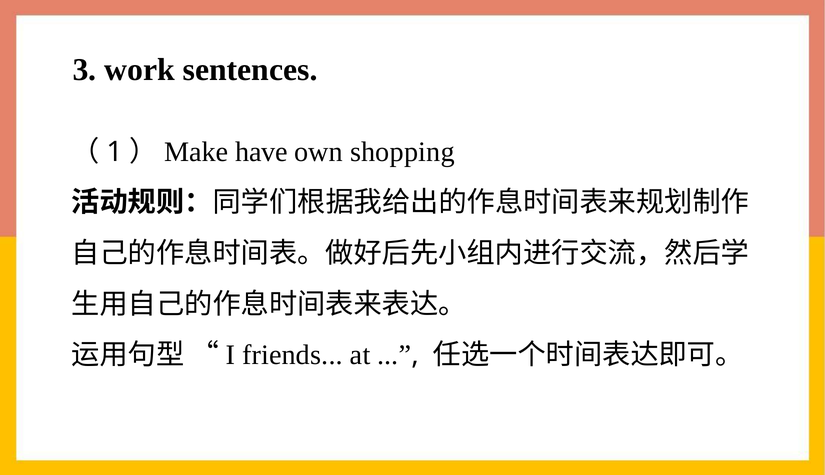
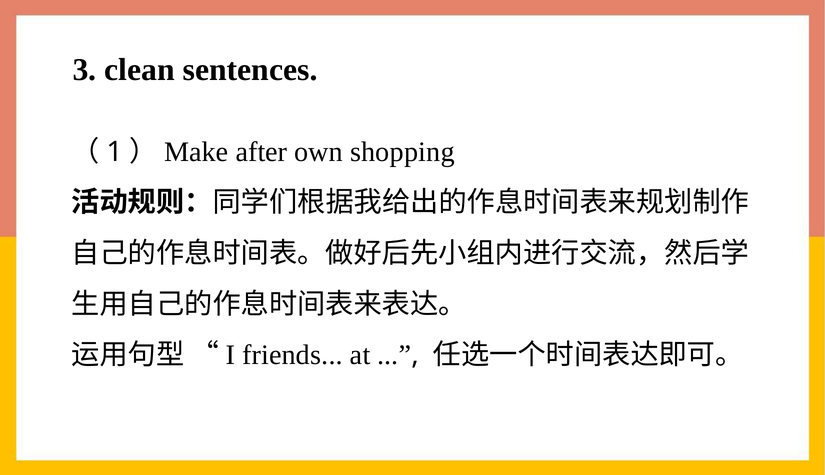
work: work -> clean (140, 70)
have: have -> after (261, 152)
